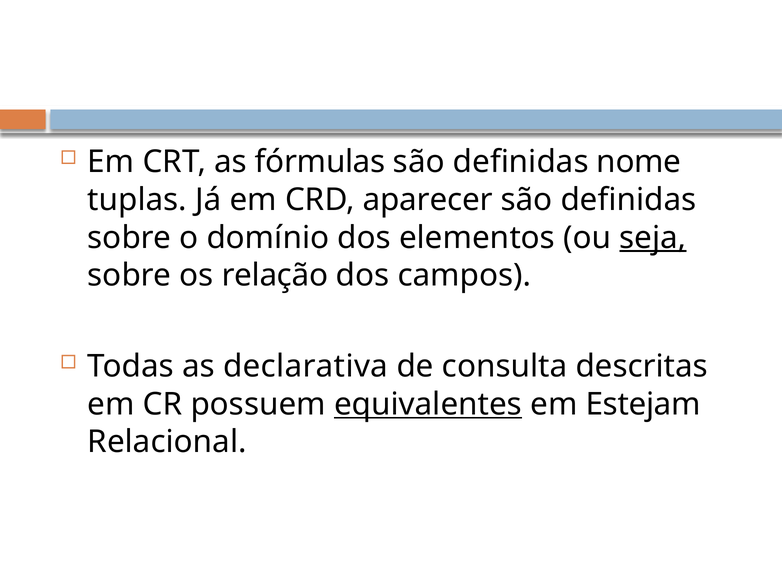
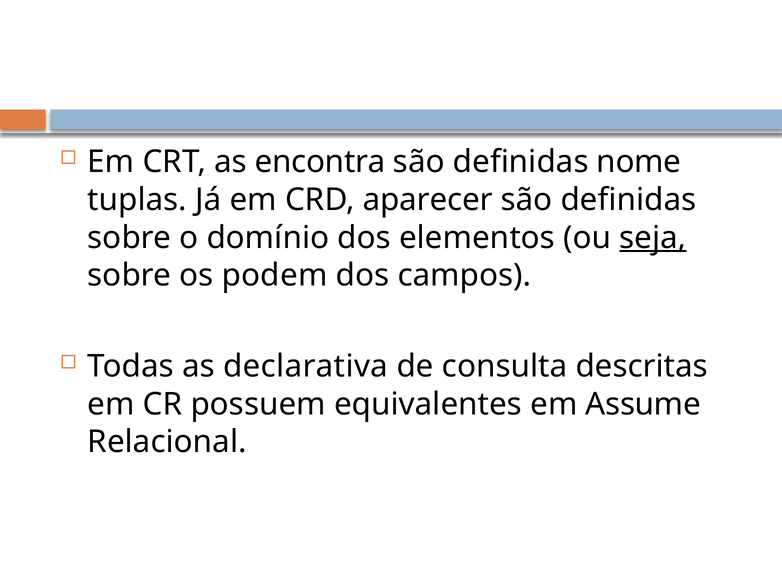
fórmulas: fórmulas -> encontra (320, 162)
relação: relação -> podem (275, 275)
equivalentes underline: present -> none (428, 404)
Estejam: Estejam -> Assume (643, 404)
